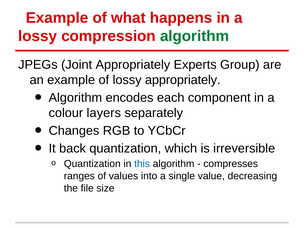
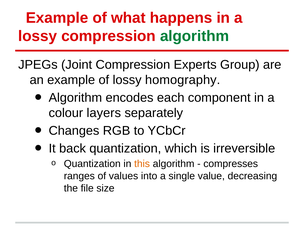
Joint Appropriately: Appropriately -> Compression (133, 65)
lossy appropriately: appropriately -> homography (183, 80)
this colour: blue -> orange (142, 164)
